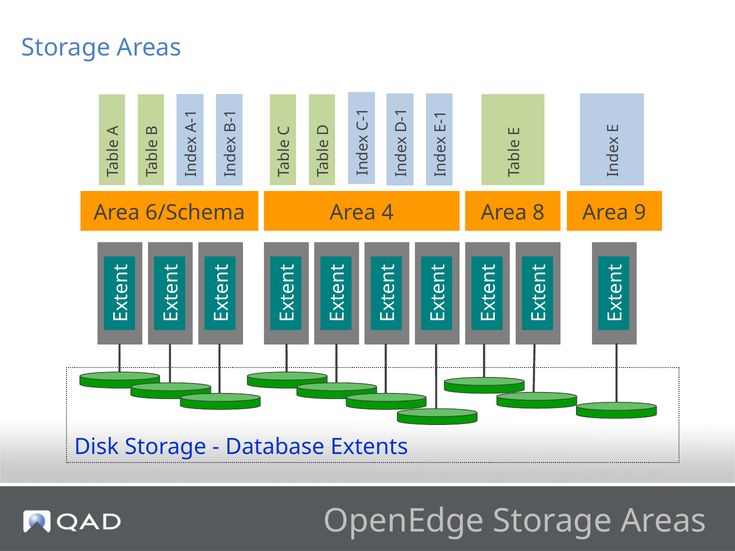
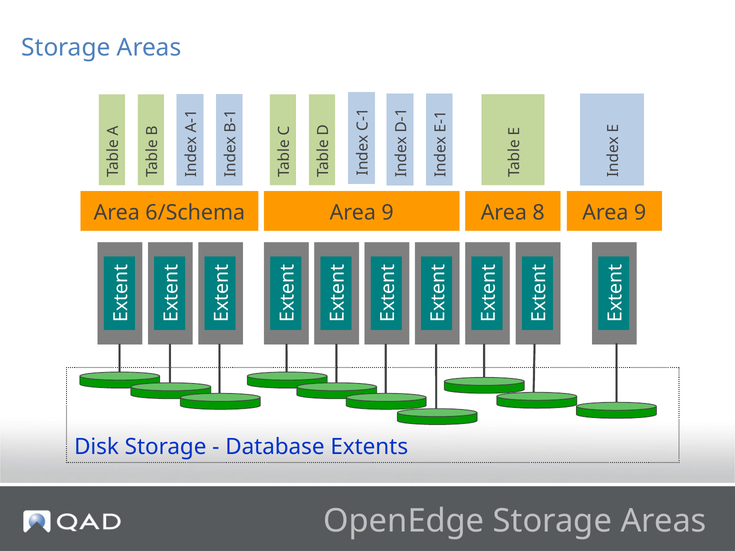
6/Schema Area 4: 4 -> 9 (388, 213)
